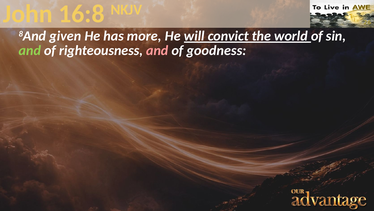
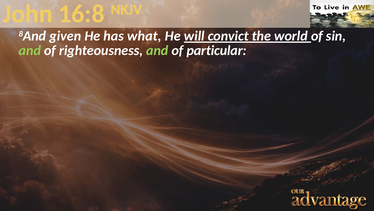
more: more -> what (144, 36)
and colour: pink -> light green (157, 50)
goodness: goodness -> particular (217, 50)
